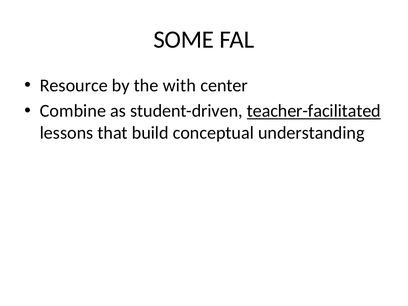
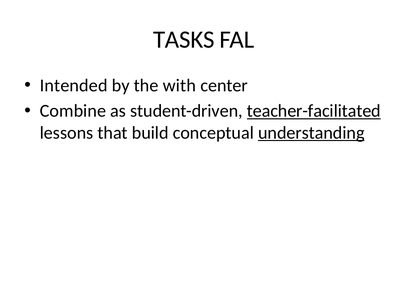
SOME: SOME -> TASKS (184, 39)
Resource: Resource -> Intended (74, 86)
understanding underline: none -> present (311, 133)
